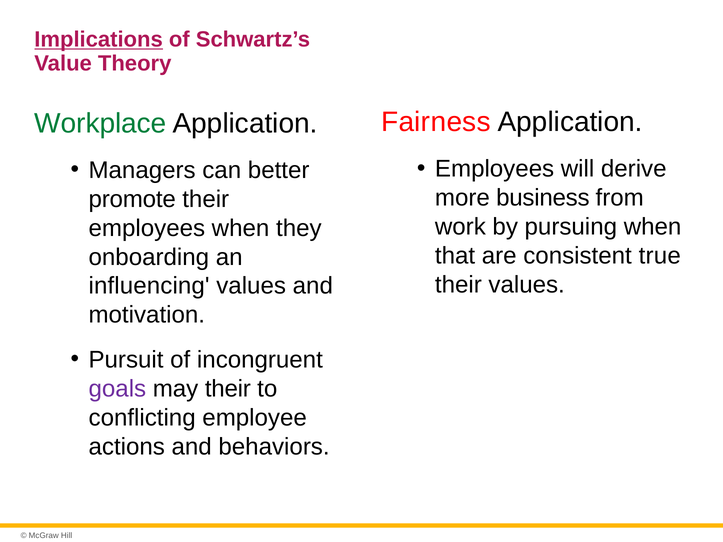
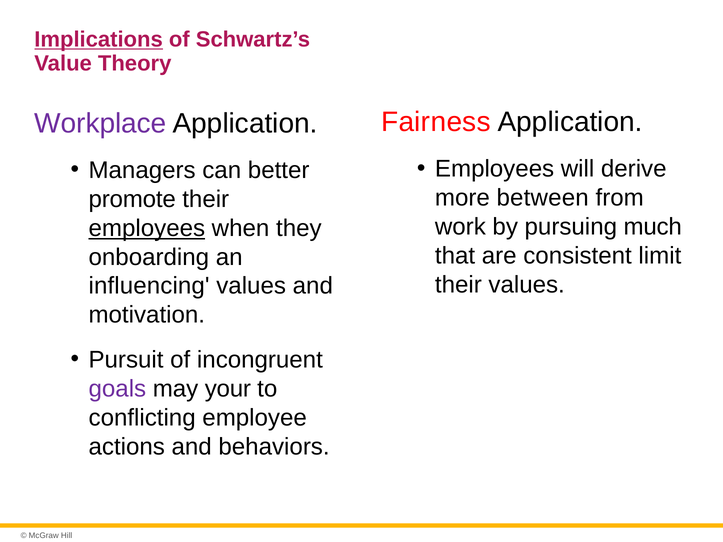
Workplace colour: green -> purple (100, 123)
business: business -> between (543, 198)
pursuing when: when -> much (653, 227)
employees underline: none -> present (147, 228)
true: true -> limit (660, 256)
may their: their -> your (228, 389)
